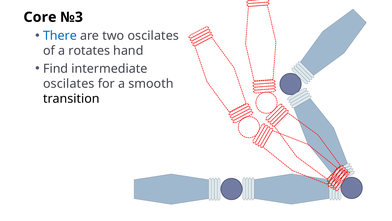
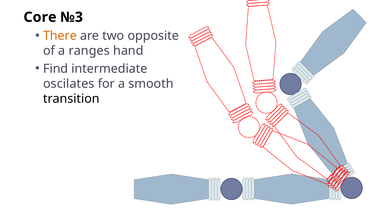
There colour: blue -> orange (60, 36)
two oscilates: oscilates -> opposite (153, 36)
rotates: rotates -> ranges (89, 51)
